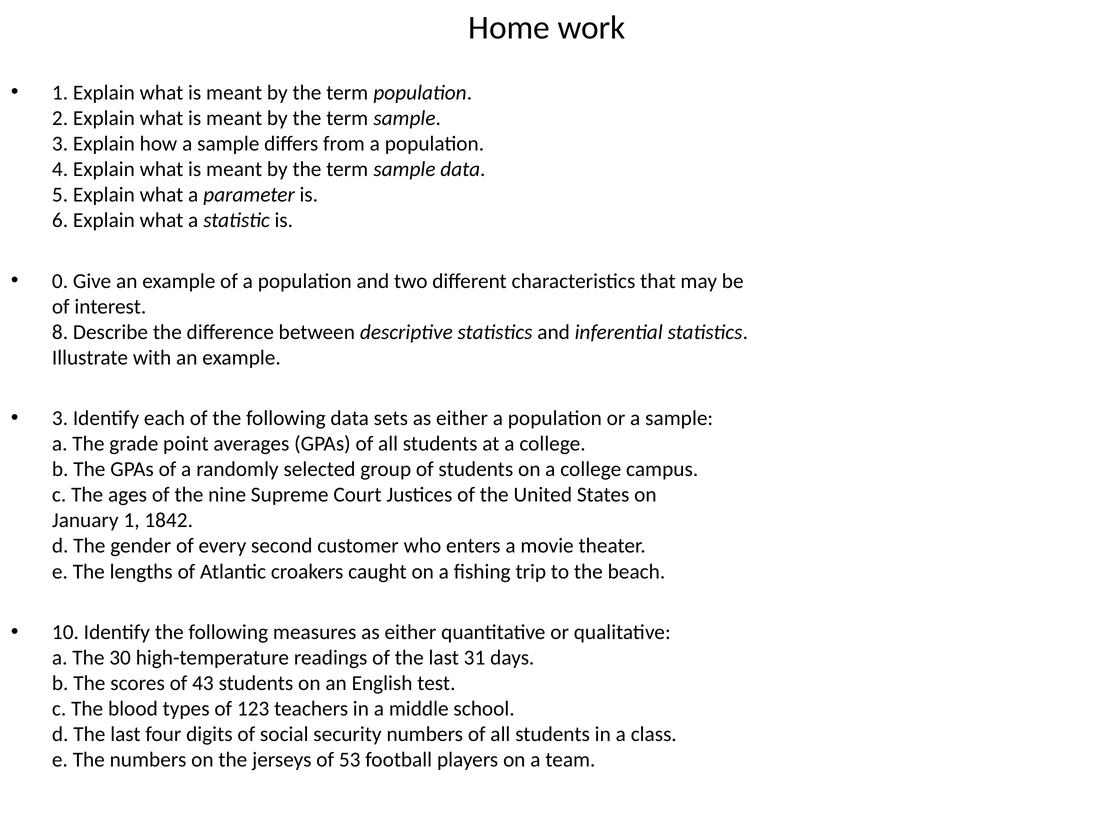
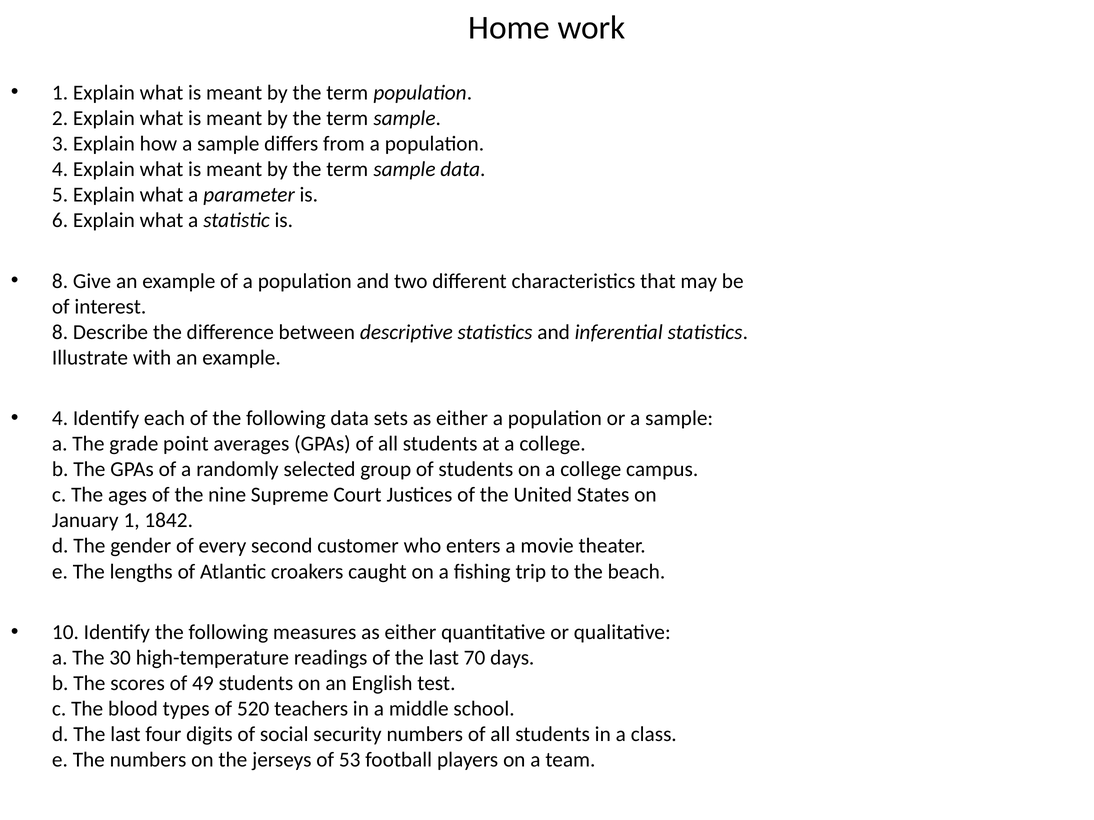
0: 0 -> 8 (60, 281)
3: 3 -> 4 (60, 419)
31: 31 -> 70 (475, 658)
43: 43 -> 49 (203, 684)
123: 123 -> 520 (253, 709)
